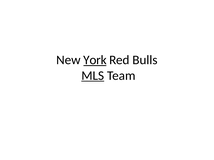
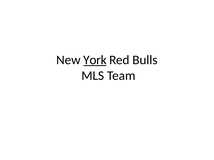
MLS underline: present -> none (93, 76)
